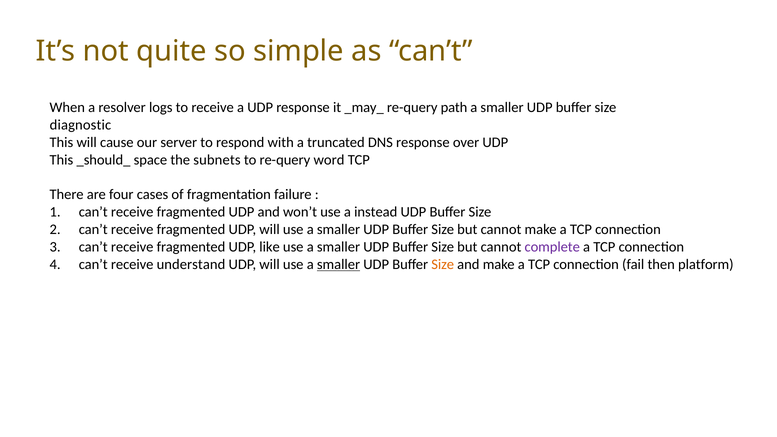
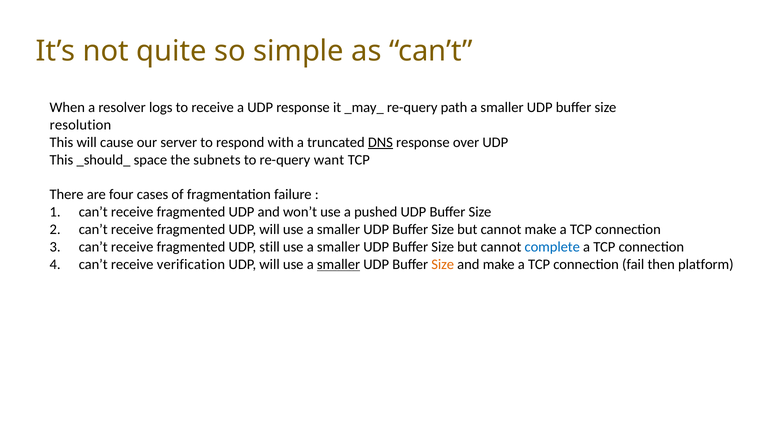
diagnostic: diagnostic -> resolution (80, 125)
DNS underline: none -> present (380, 142)
word: word -> want (329, 160)
instead: instead -> pushed (376, 212)
like: like -> still (270, 247)
complete colour: purple -> blue (552, 247)
understand: understand -> verification (191, 265)
